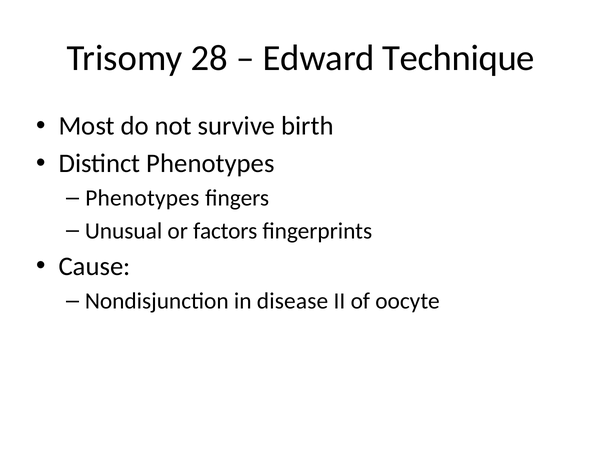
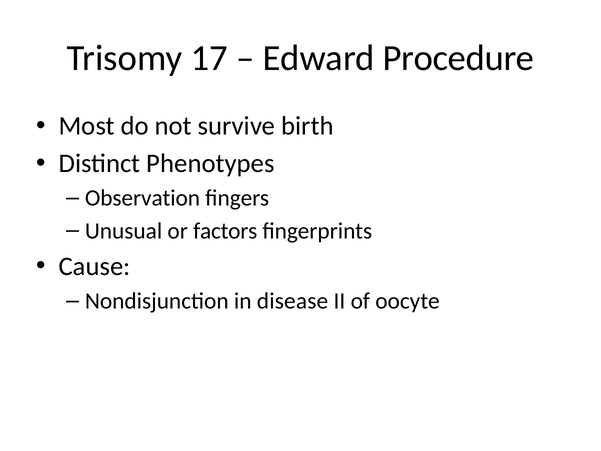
28: 28 -> 17 (209, 58)
Technique: Technique -> Procedure (458, 58)
Phenotypes: Phenotypes -> Observation (142, 198)
